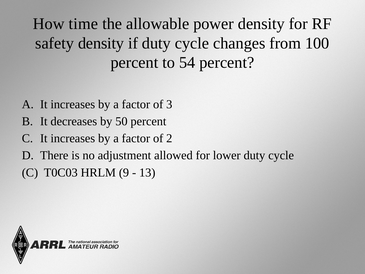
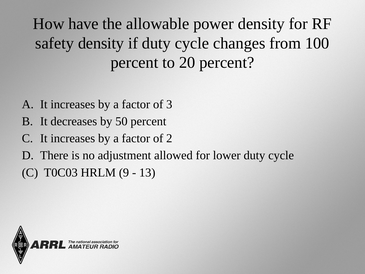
time: time -> have (83, 24)
54: 54 -> 20 (187, 63)
